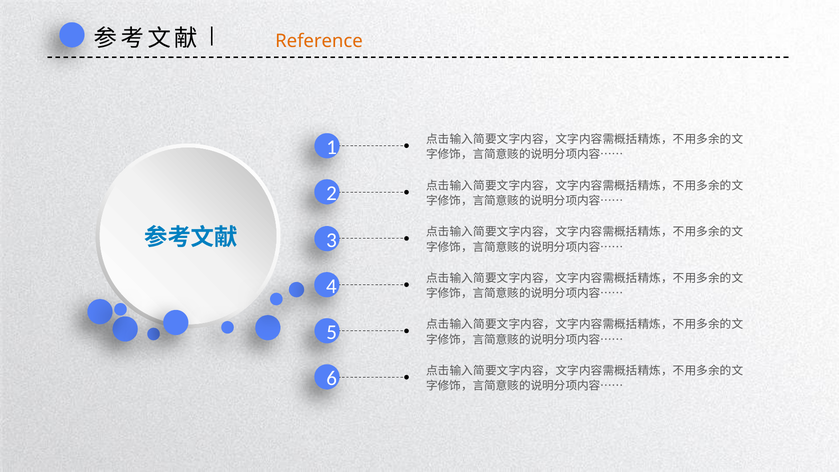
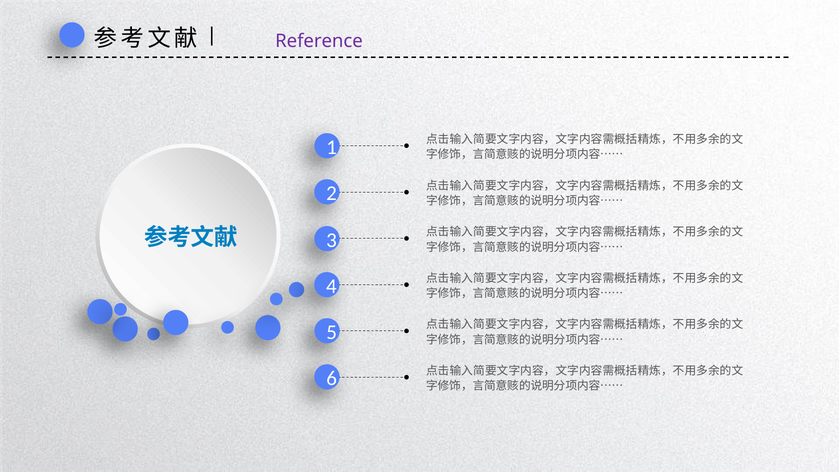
Reference colour: orange -> purple (319, 41)
